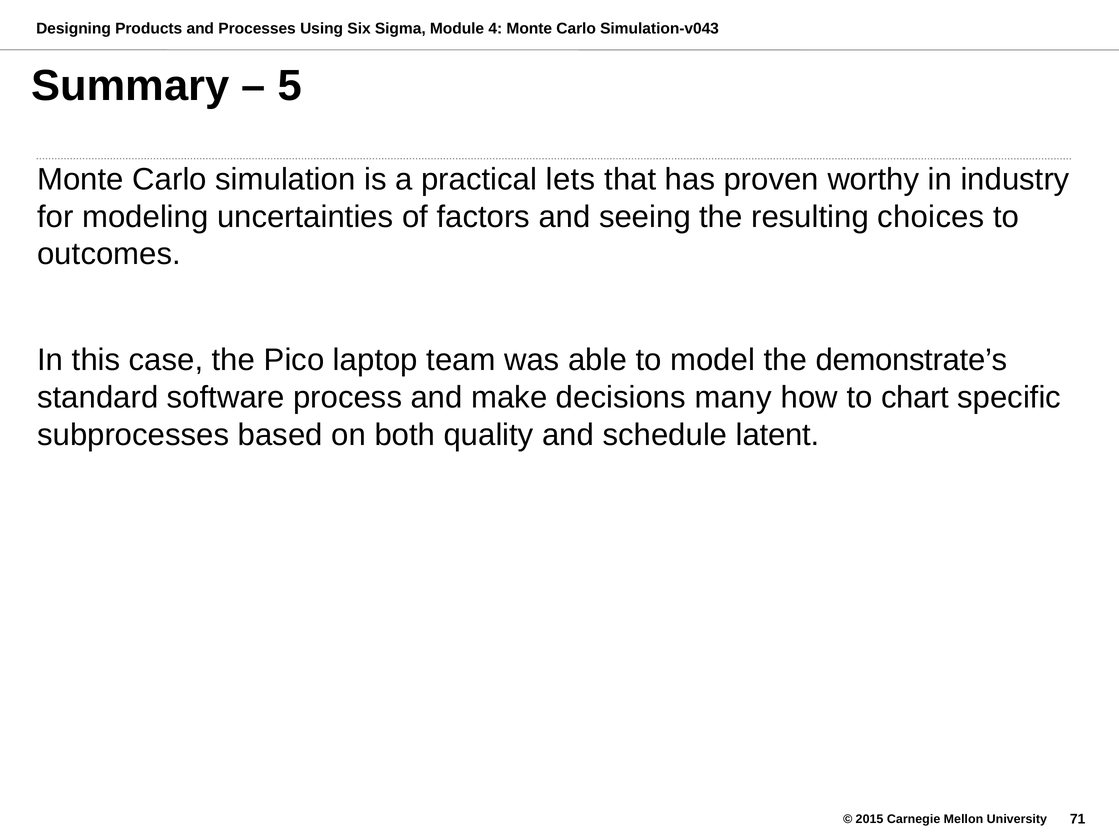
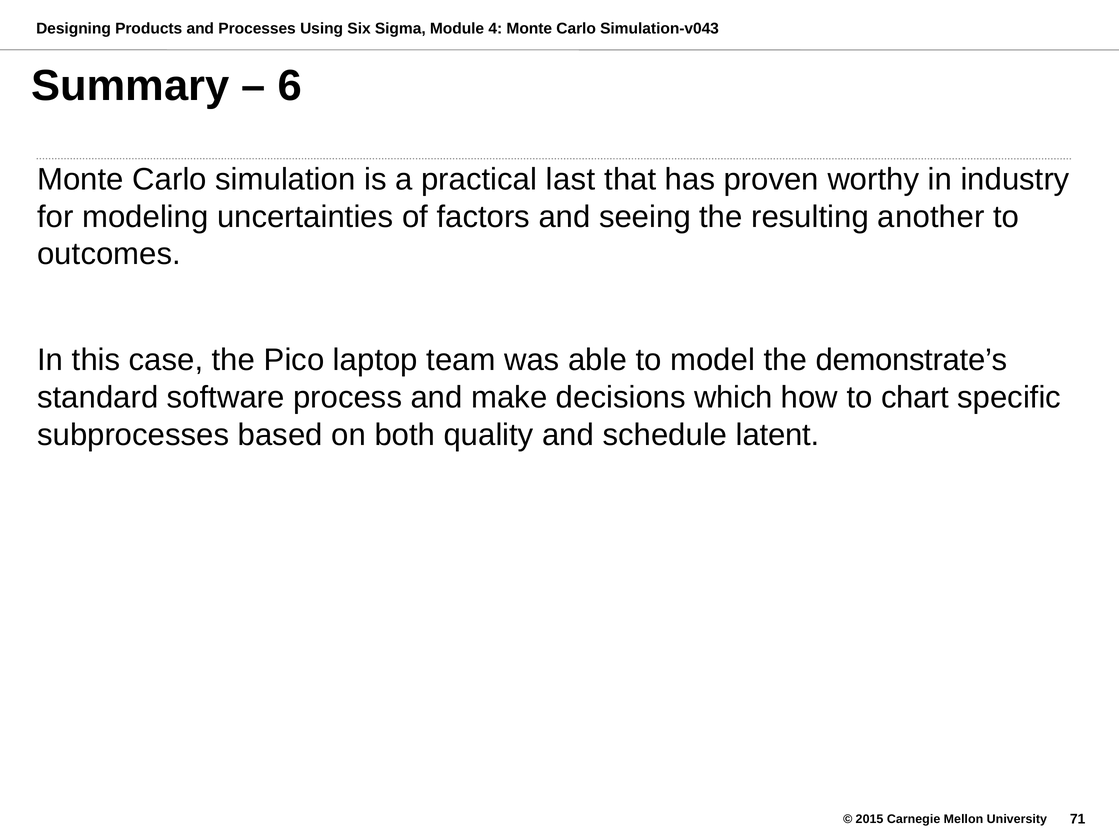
5: 5 -> 6 (290, 86)
lets: lets -> last (570, 179)
choices: choices -> another (931, 217)
many: many -> which (733, 397)
